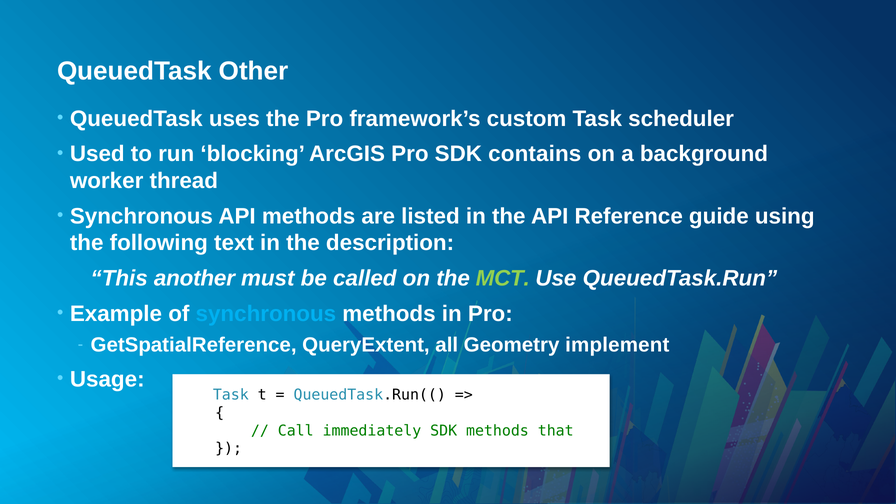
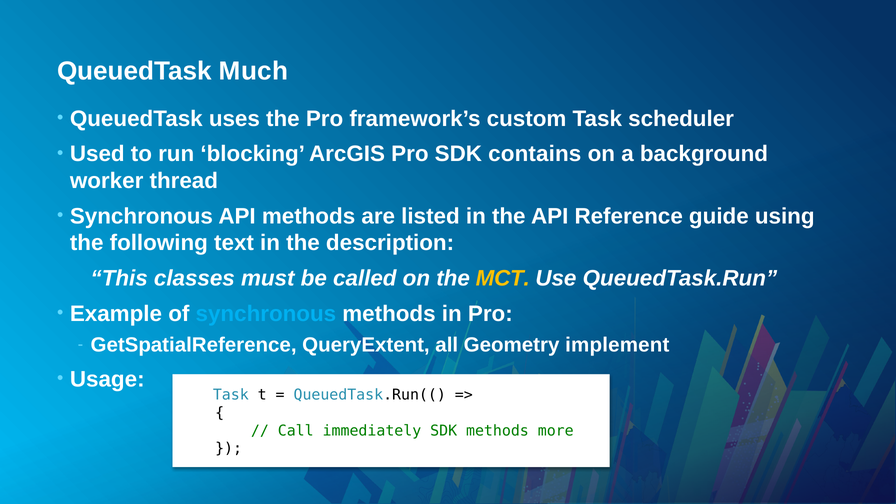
Other: Other -> Much (253, 71)
another: another -> classes (194, 278)
MCT colour: light green -> yellow (503, 278)
that: that -> more (556, 431)
